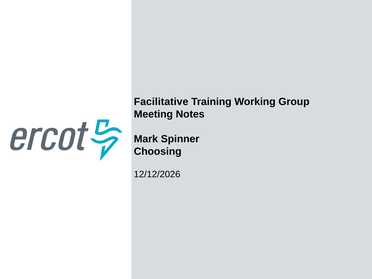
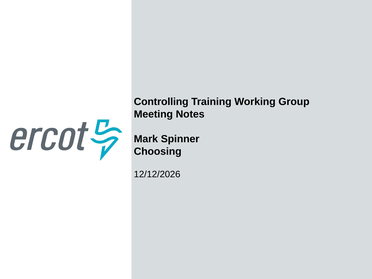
Facilitative: Facilitative -> Controlling (161, 102)
